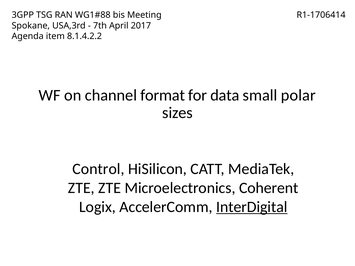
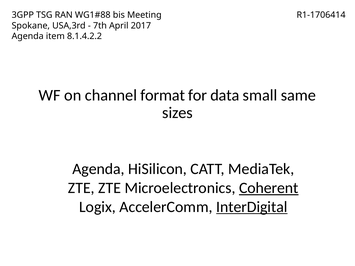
polar: polar -> same (298, 95)
Control: Control -> Agenda (99, 169)
Coherent underline: none -> present (269, 188)
